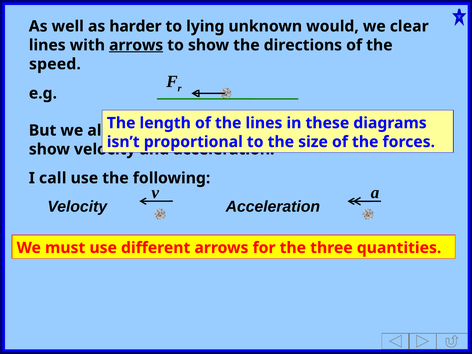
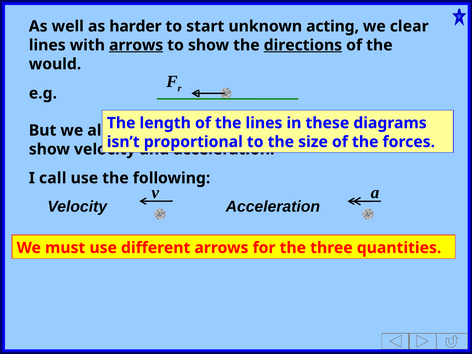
lying: lying -> start (205, 26)
would: would -> acting (333, 26)
directions underline: none -> present (303, 45)
speed: speed -> would (55, 64)
